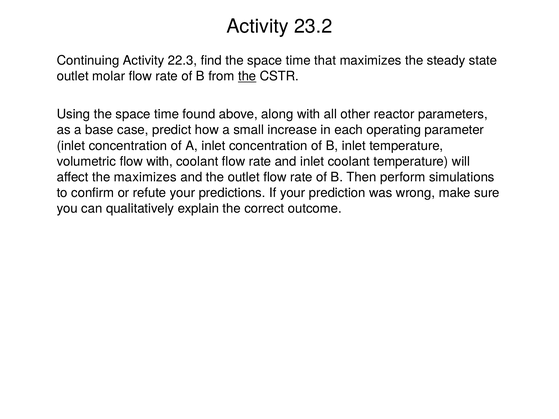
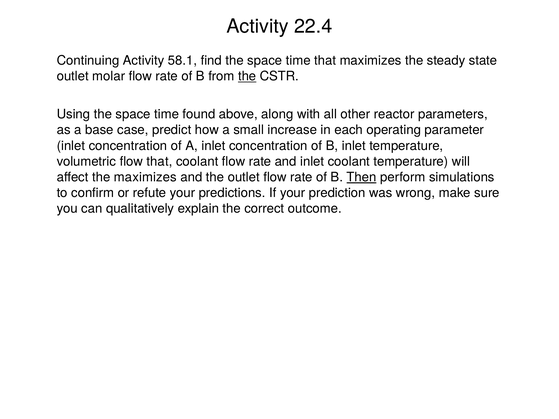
23.2: 23.2 -> 22.4 (313, 26)
22.3: 22.3 -> 58.1 (183, 61)
flow with: with -> that (159, 162)
Then underline: none -> present (362, 177)
